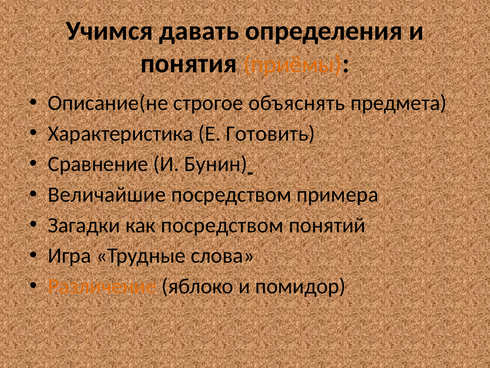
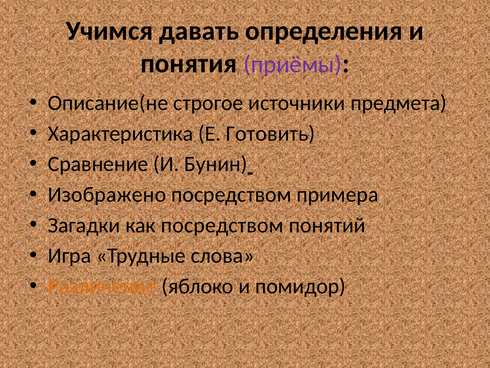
приёмы colour: orange -> purple (293, 64)
объяснять: объяснять -> источники (297, 103)
Величайшие: Величайшие -> Изображено (107, 194)
